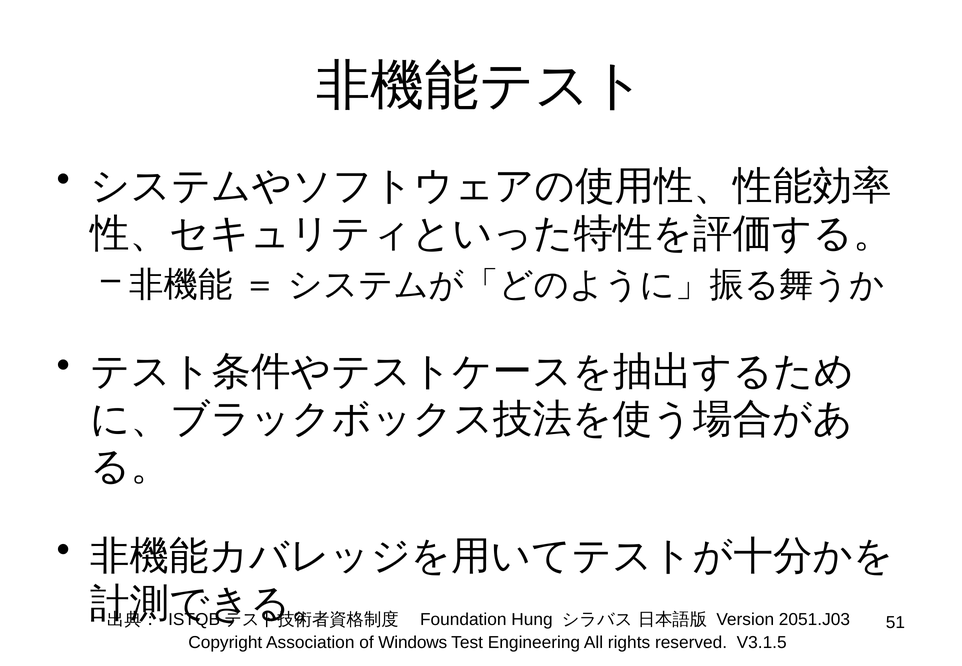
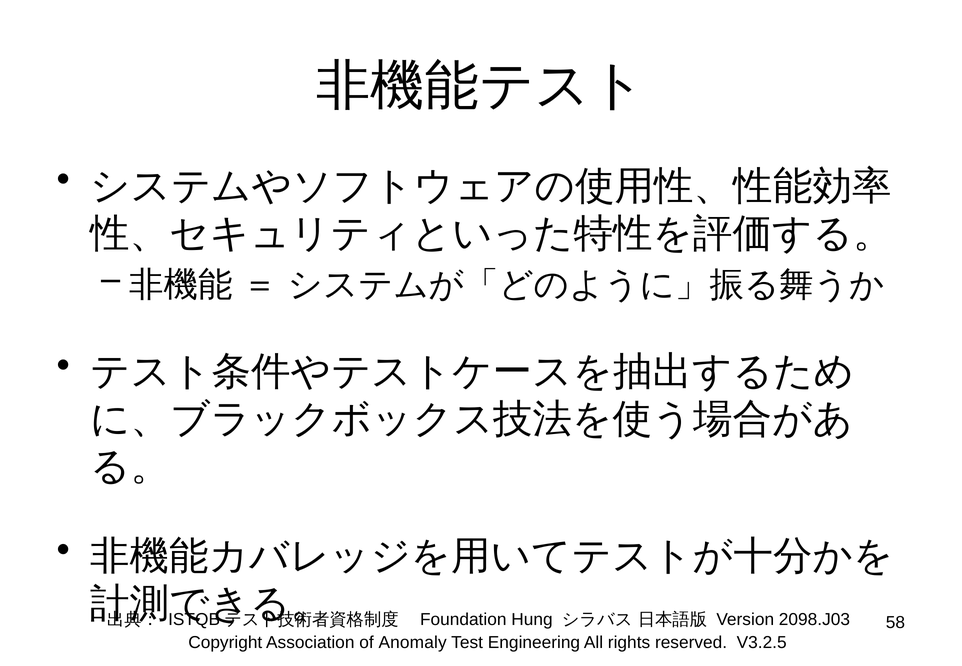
51: 51 -> 58 (895, 623)
2051.J03: 2051.J03 -> 2098.J03 (814, 620)
Windows: Windows -> Anomaly (413, 643)
V3.1.5: V3.1.5 -> V3.2.5 (762, 643)
